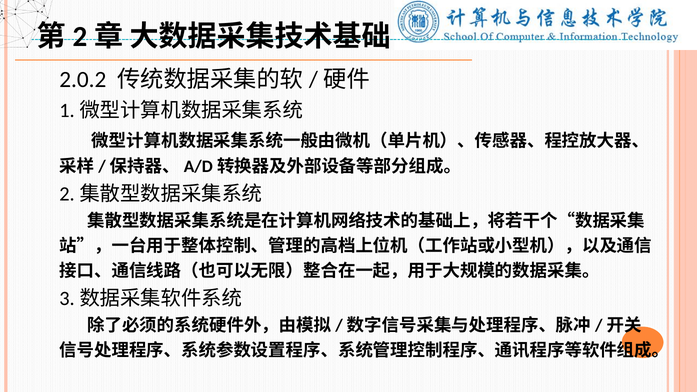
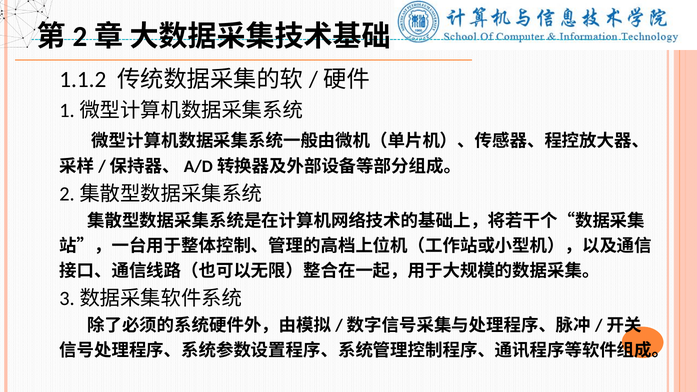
2.0.2: 2.0.2 -> 1.1.2 (83, 80)
